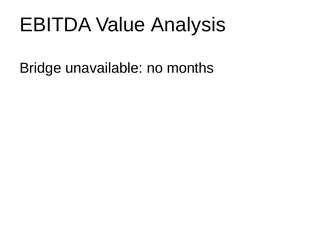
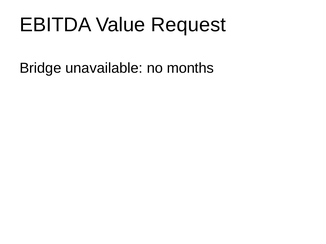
Analysis: Analysis -> Request (188, 25)
